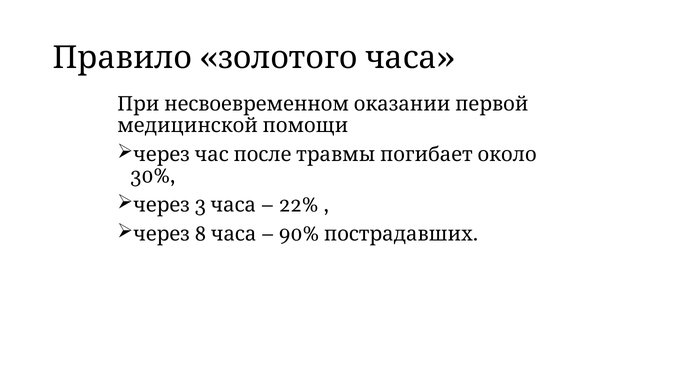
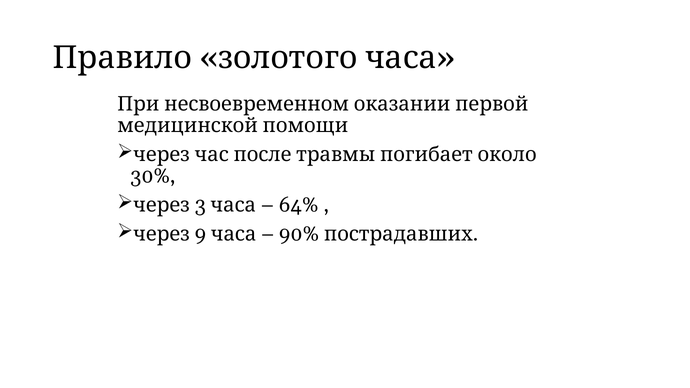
22%: 22% -> 64% (299, 205)
8: 8 -> 9 (200, 234)
